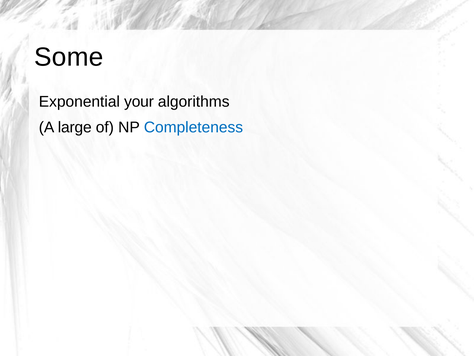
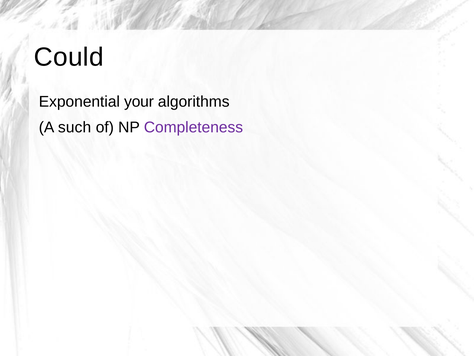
Some: Some -> Could (69, 57)
large: large -> such (75, 127)
Completeness colour: blue -> purple (193, 127)
